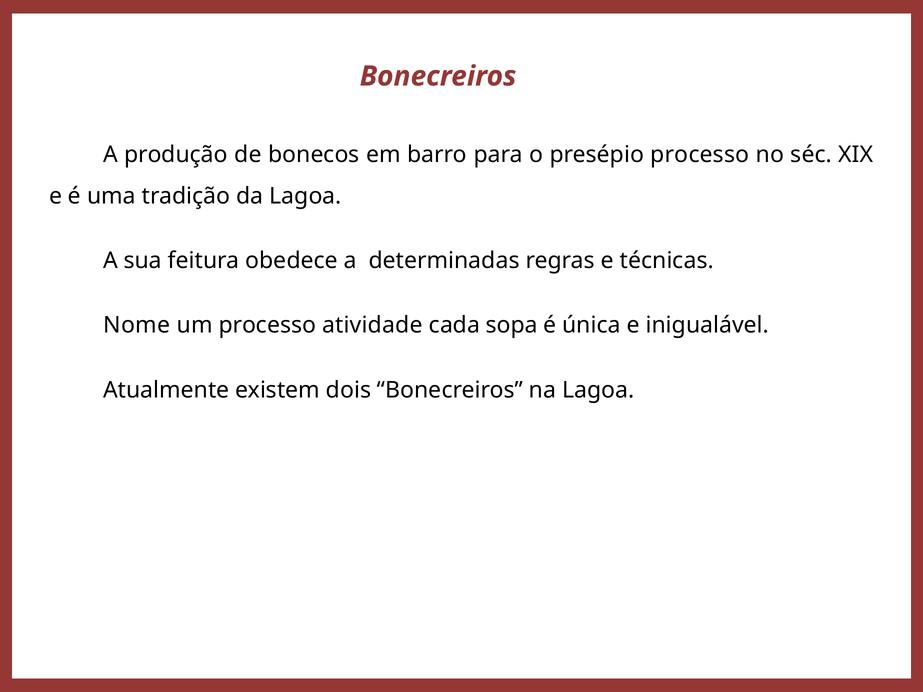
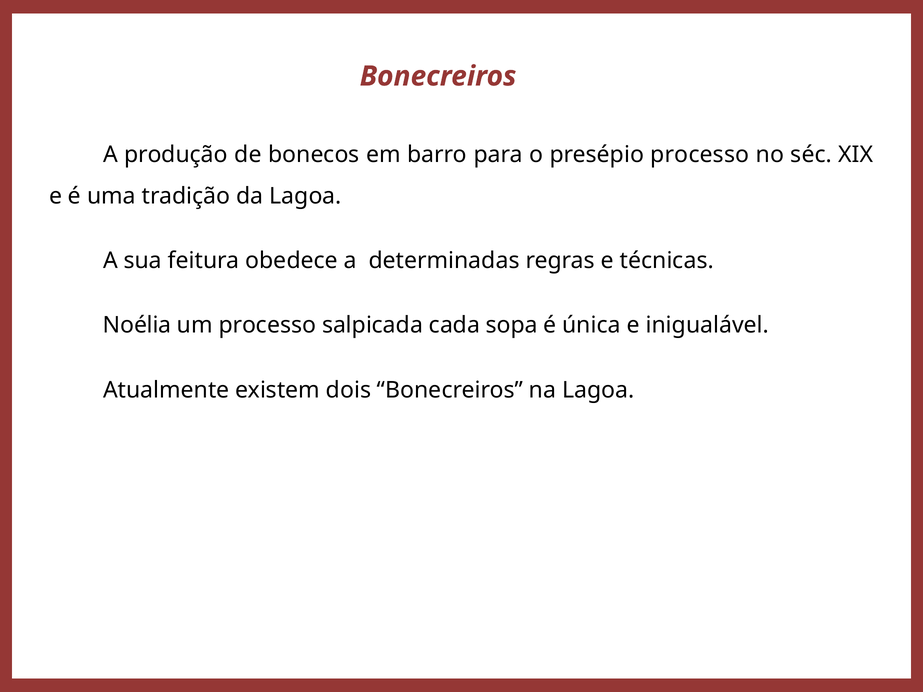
Nome: Nome -> Noélia (137, 325)
atividade: atividade -> salpicada (372, 325)
